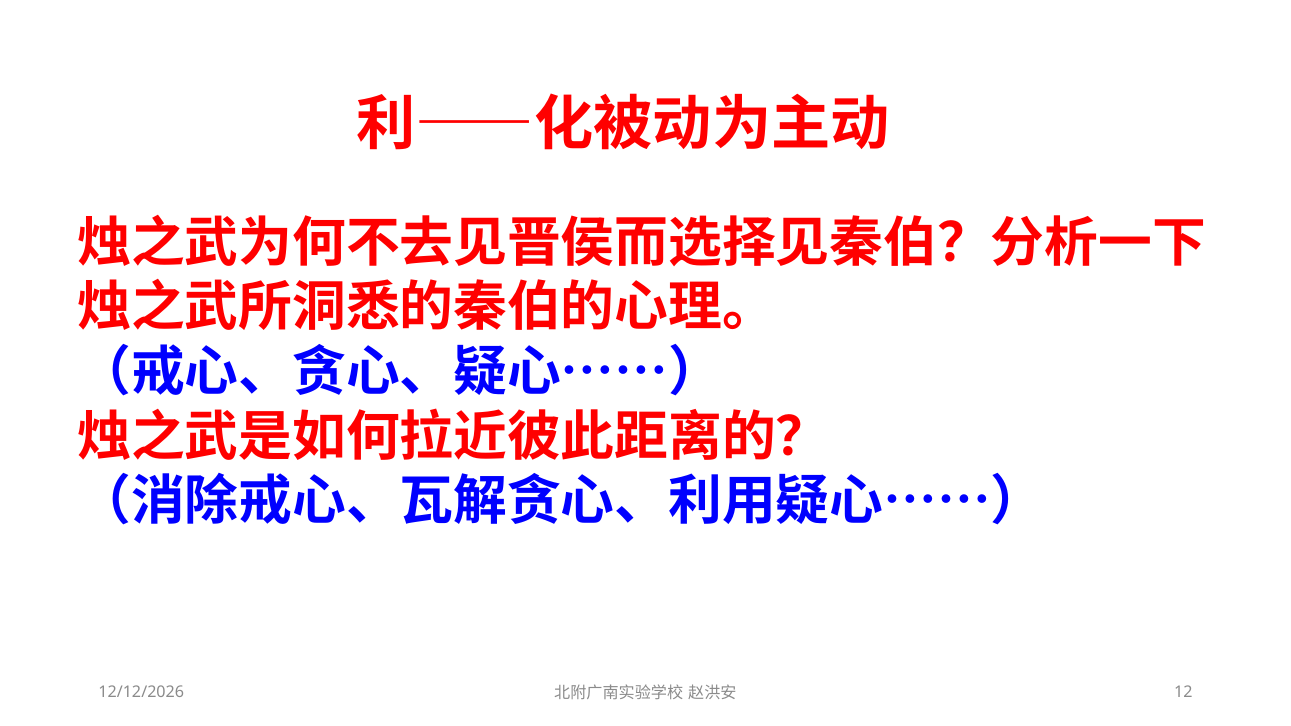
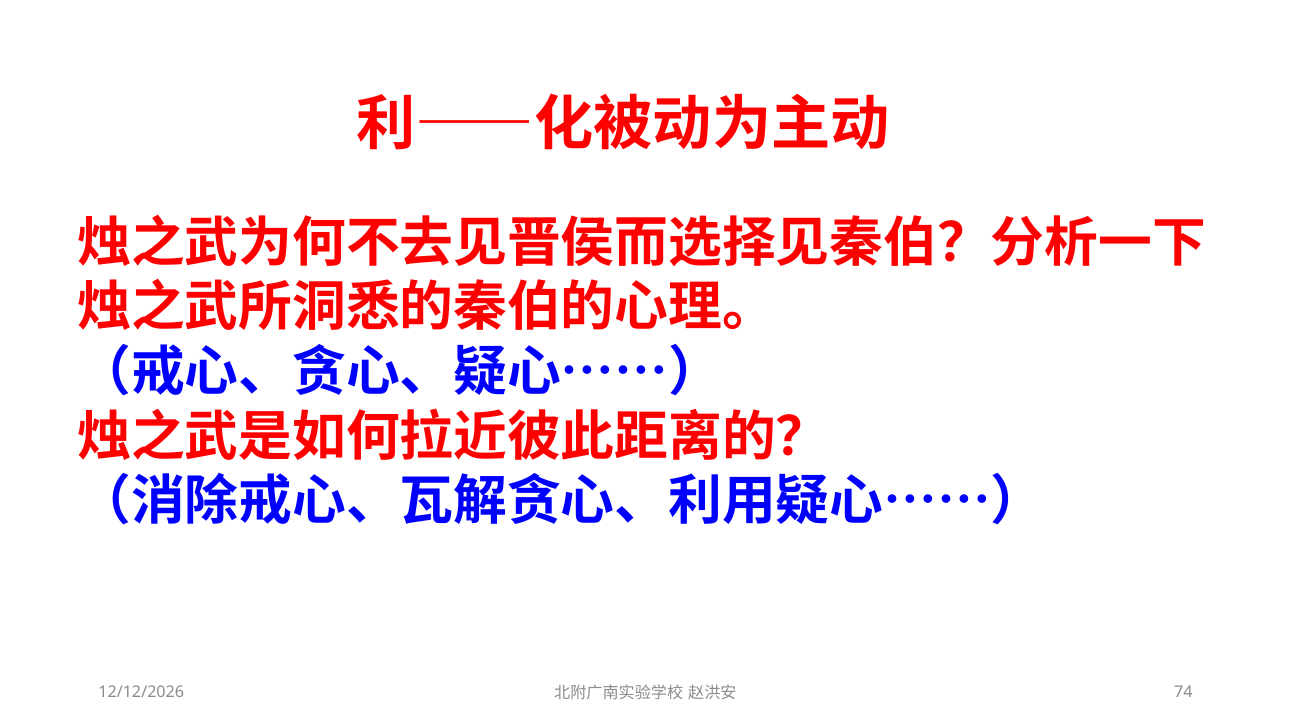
12: 12 -> 74 (1183, 692)
